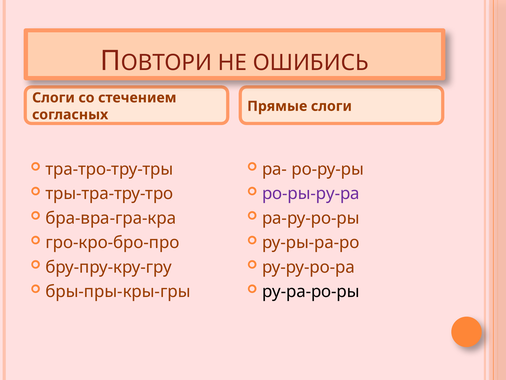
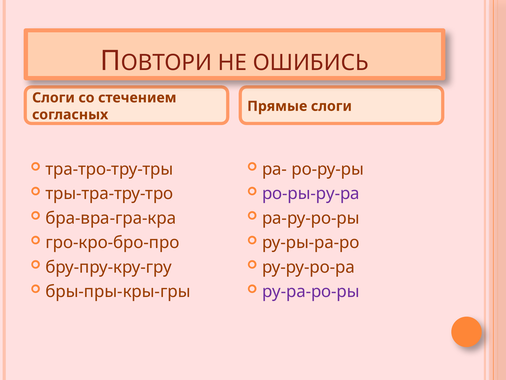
ру-ра-ро-ры colour: black -> purple (311, 291)
